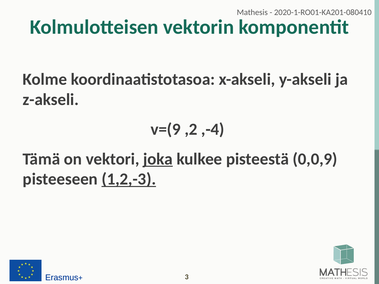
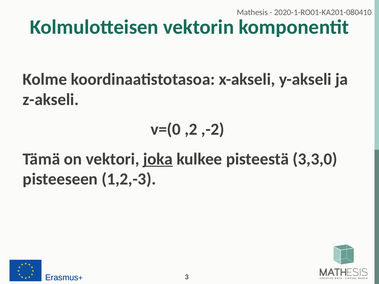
v=(9: v=(9 -> v=(0 (166, 129)
,-4: ,-4 -> ,-2 (213, 129)
0,0,9: 0,0,9 -> 3,3,0 (315, 159)
1,2,-3 underline: present -> none (129, 179)
